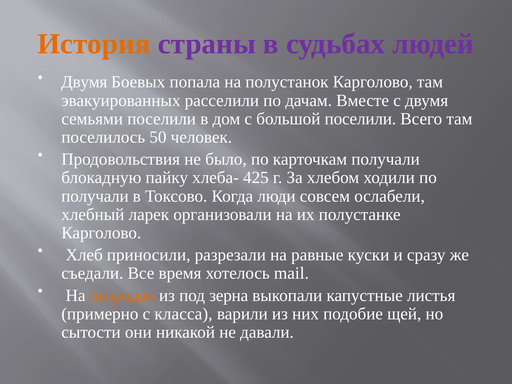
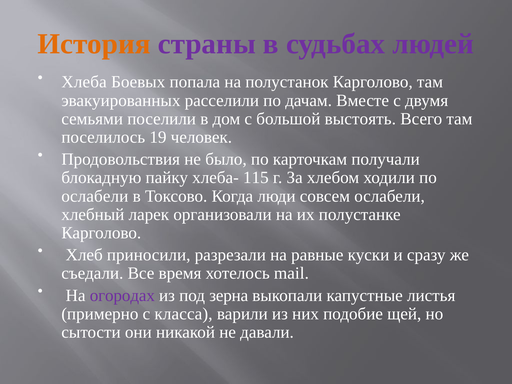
Двумя: Двумя -> Хлеба (84, 82)
большой поселили: поселили -> выстоять (360, 119)
50: 50 -> 19 (158, 137)
425: 425 -> 115 (256, 178)
получали: получали -> ослабели (95, 196)
огородах colour: orange -> purple (122, 295)
